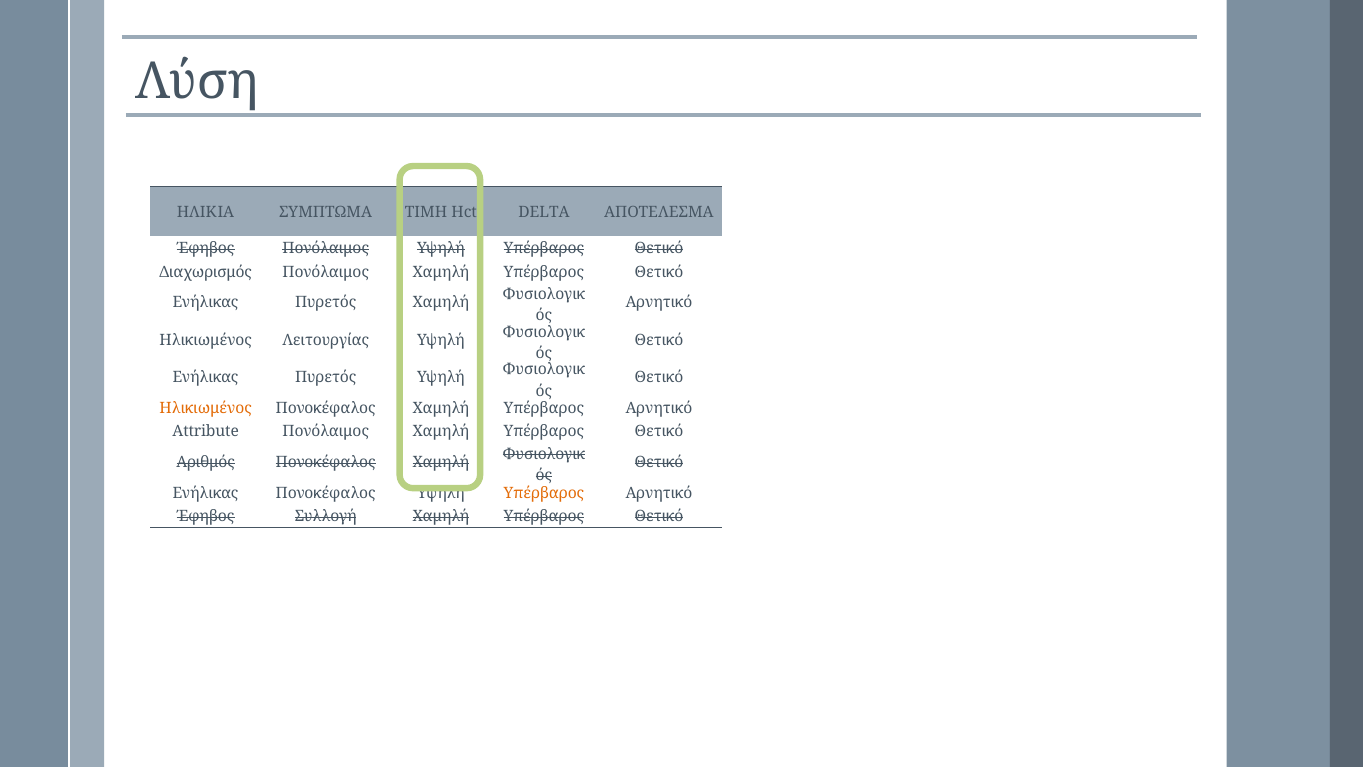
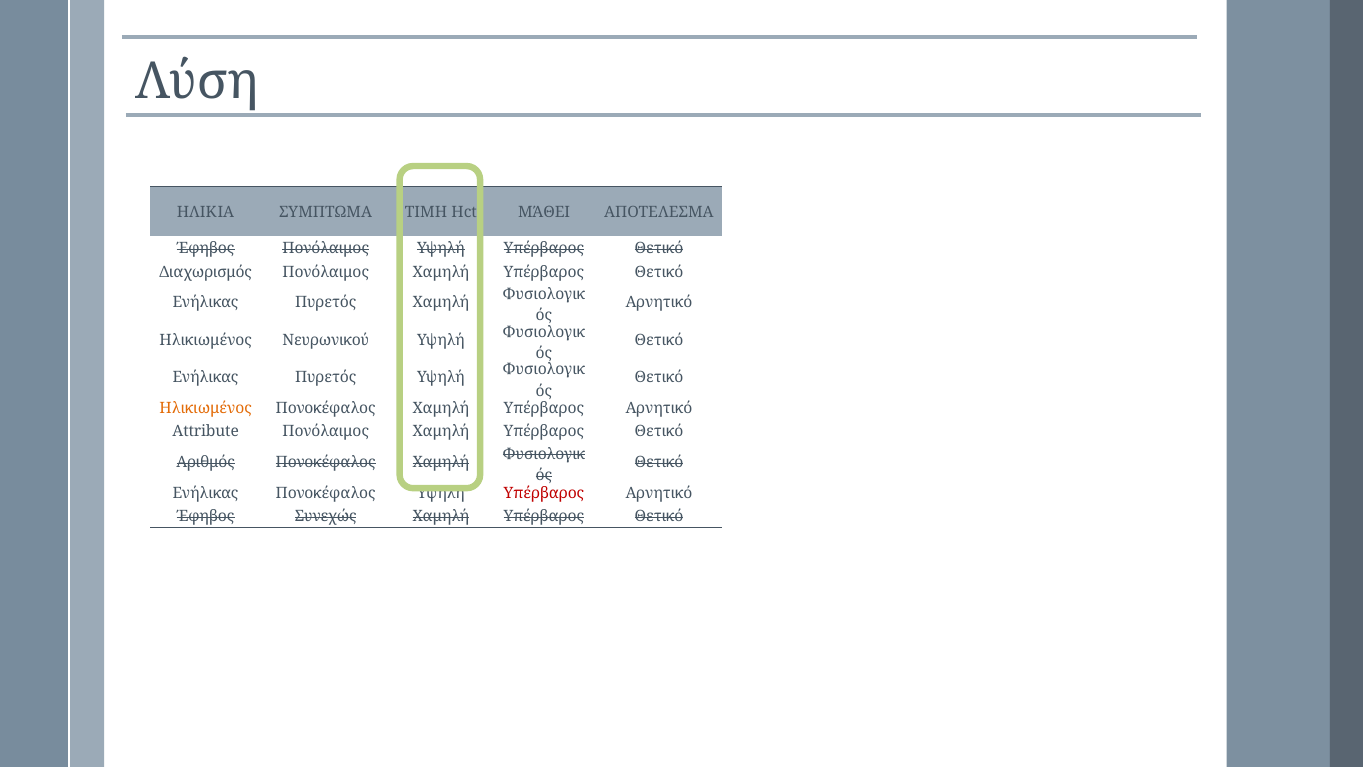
DELTA: DELTA -> ΜΆΘΕΙ (544, 212)
Λειτουργίας: Λειτουργίας -> Νευρωνικού (326, 340)
Υπέρβαρος colour: orange -> red (544, 493)
Συλλογή: Συλλογή -> Συνεχώς (326, 516)
